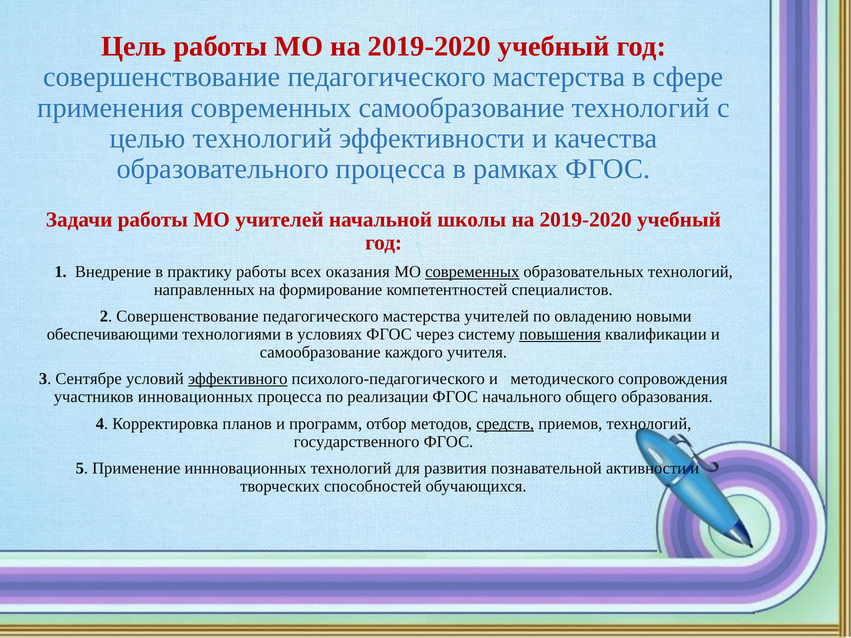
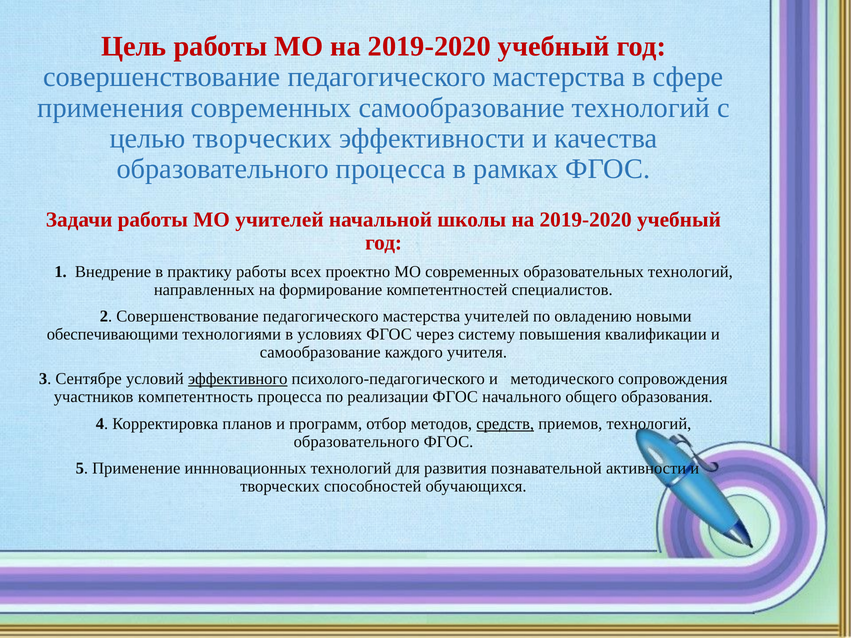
целью технологий: технологий -> творческих (262, 138)
оказания: оказания -> проектно (358, 272)
современных underline: present -> none (472, 272)
повышения underline: present -> none (560, 335)
инновационных: инновационных -> компетентность (195, 397)
государственного: государственного -> образовательного (357, 442)
